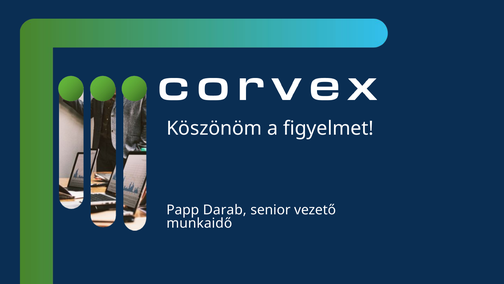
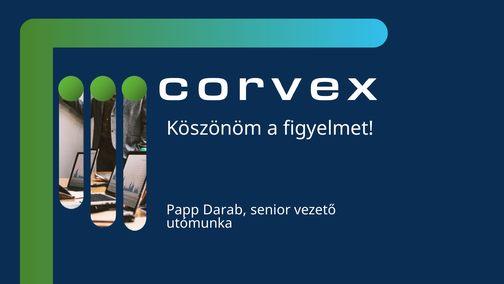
munkaidő: munkaidő -> utómunka (199, 223)
